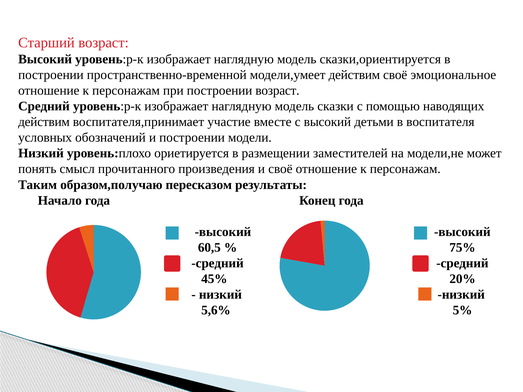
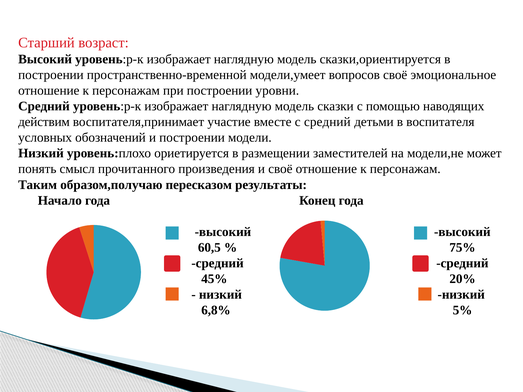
модели,умеет действим: действим -> вопросов (354, 75)
построении возраст: возраст -> уровни (277, 91)
с высокий: высокий -> средний (327, 122)
5,6%: 5,6% -> 6,8% (216, 310)
